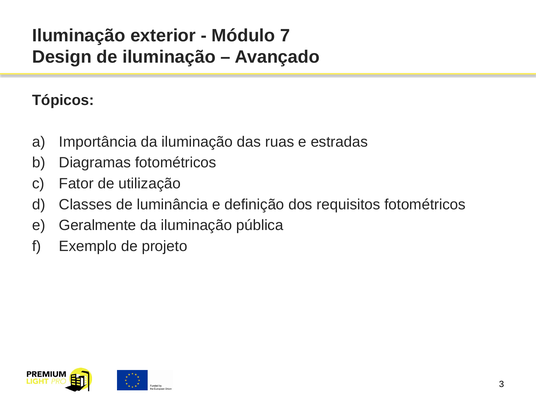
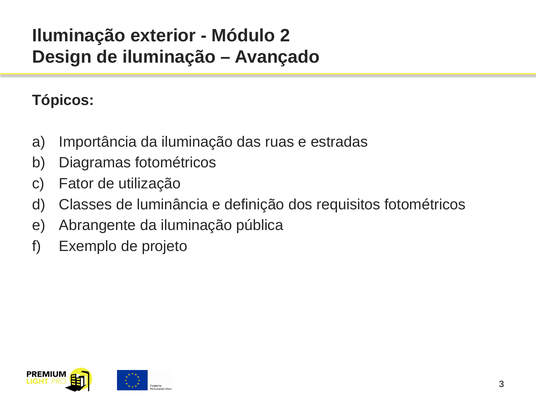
7: 7 -> 2 (285, 36)
Geralmente: Geralmente -> Abrangente (97, 225)
